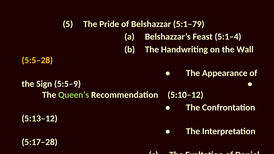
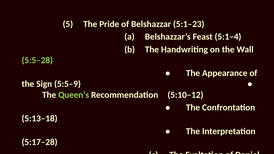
5:1–79: 5:1–79 -> 5:1–23 (189, 24)
5:5–28 colour: yellow -> light green (37, 60)
5:13–12: 5:13–12 -> 5:13–18 (40, 119)
